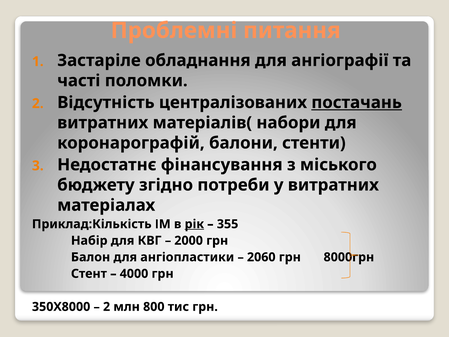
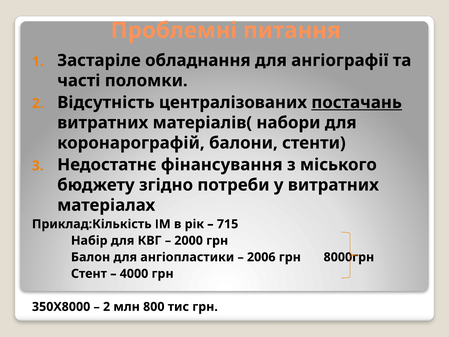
рік underline: present -> none (194, 224)
355: 355 -> 715 (228, 224)
2060: 2060 -> 2006 (261, 257)
